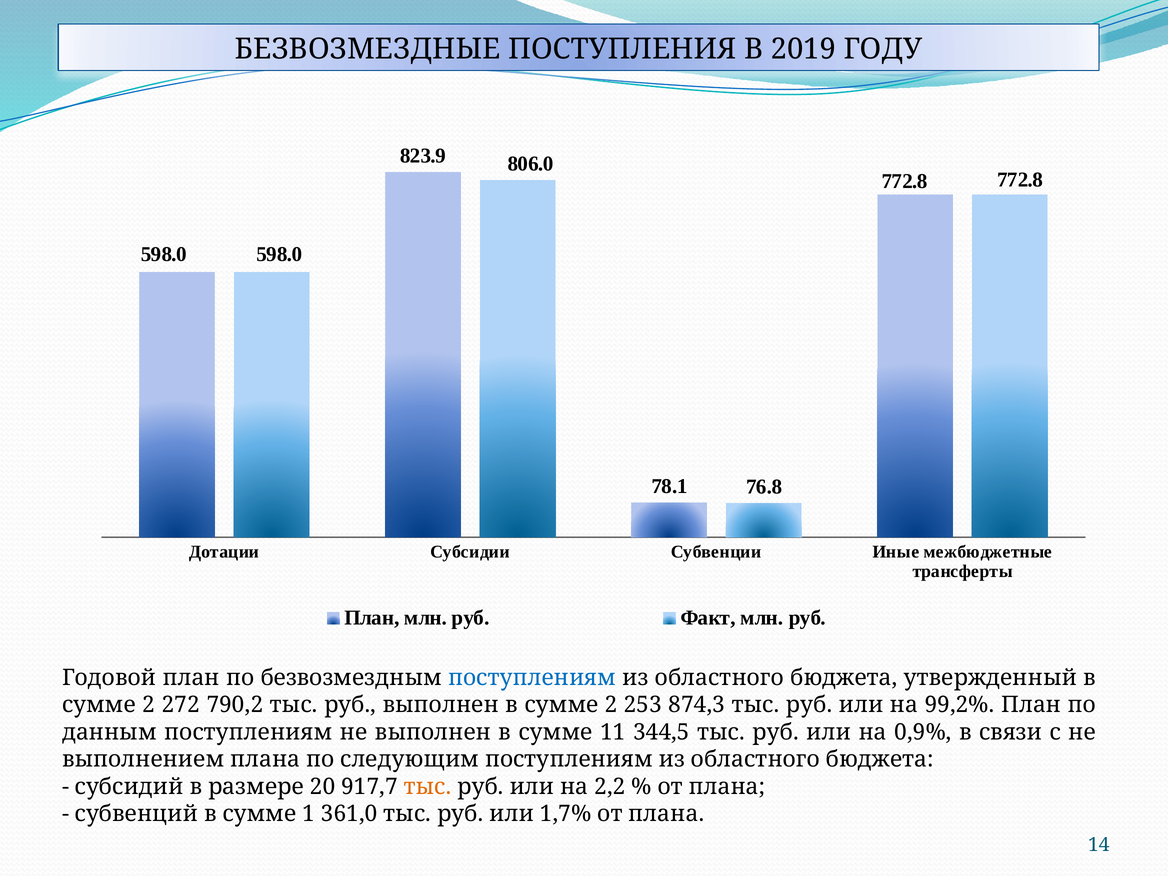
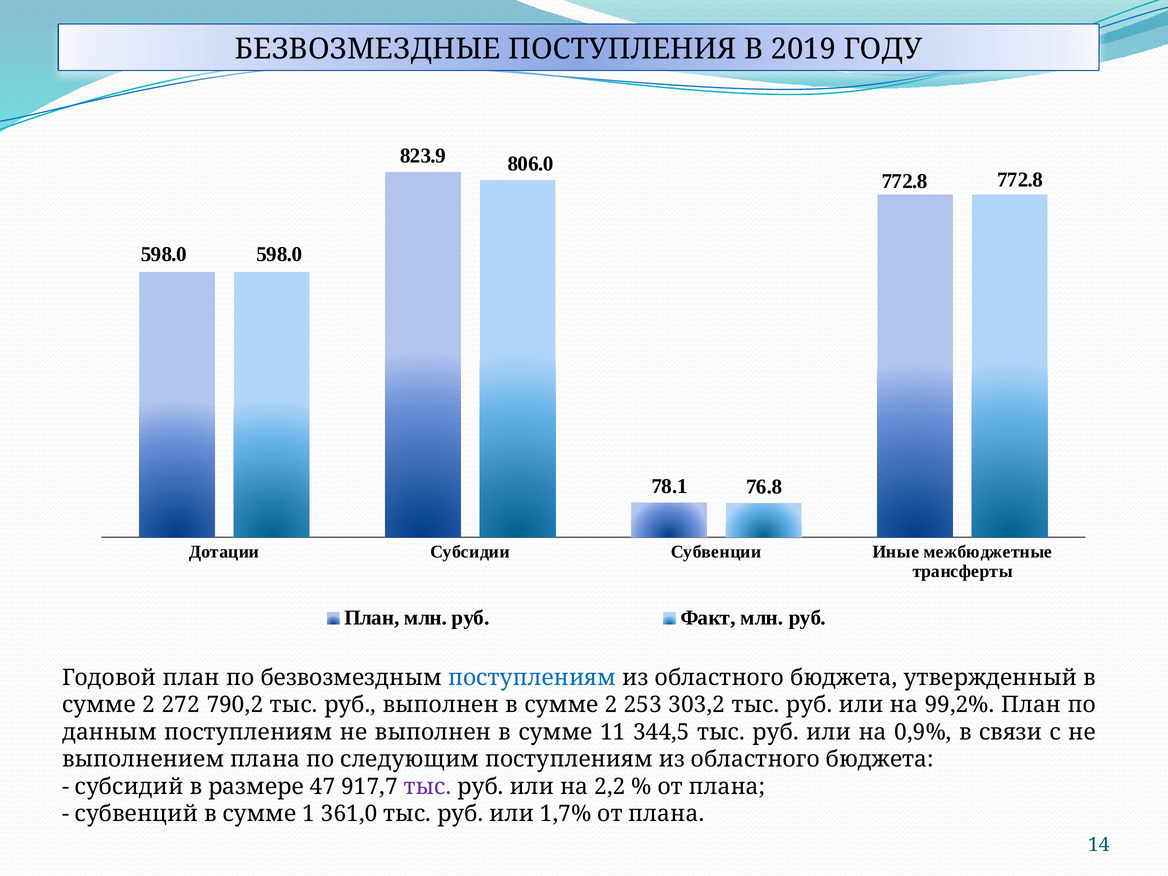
874,3: 874,3 -> 303,2 (697, 705)
20: 20 -> 47 (323, 787)
тыс colour: orange -> purple (428, 787)
